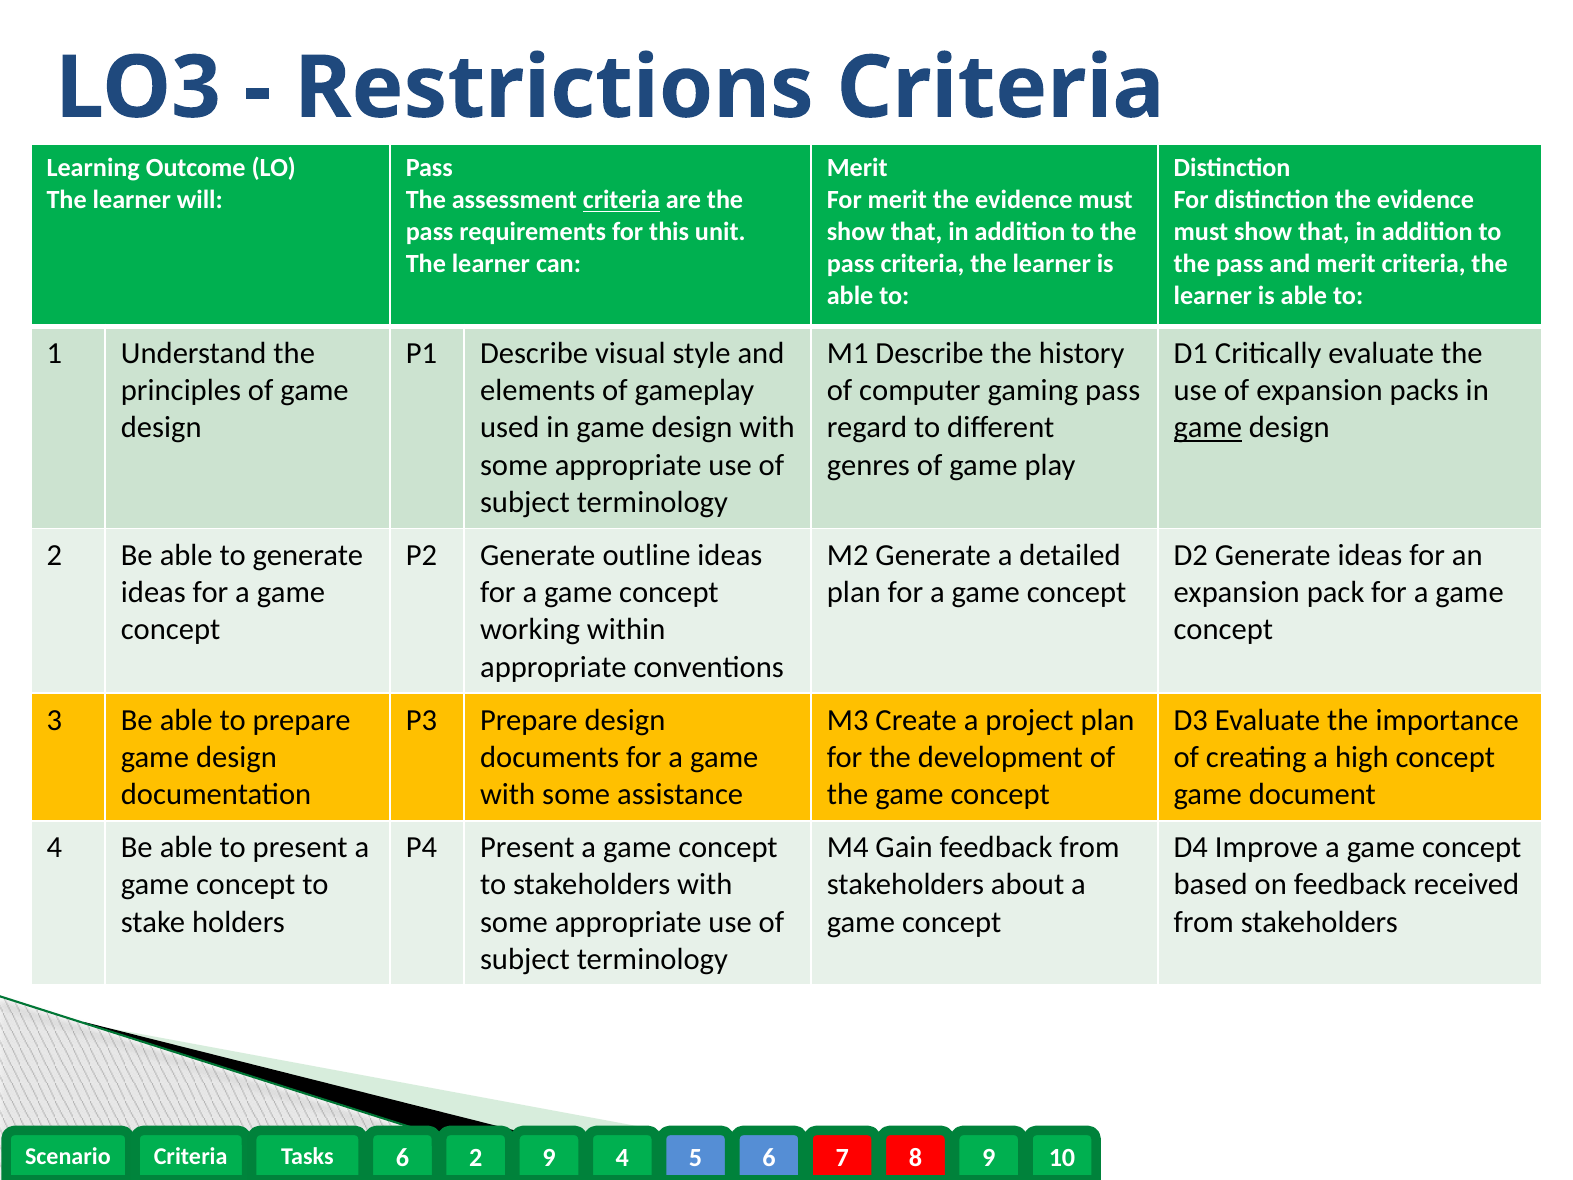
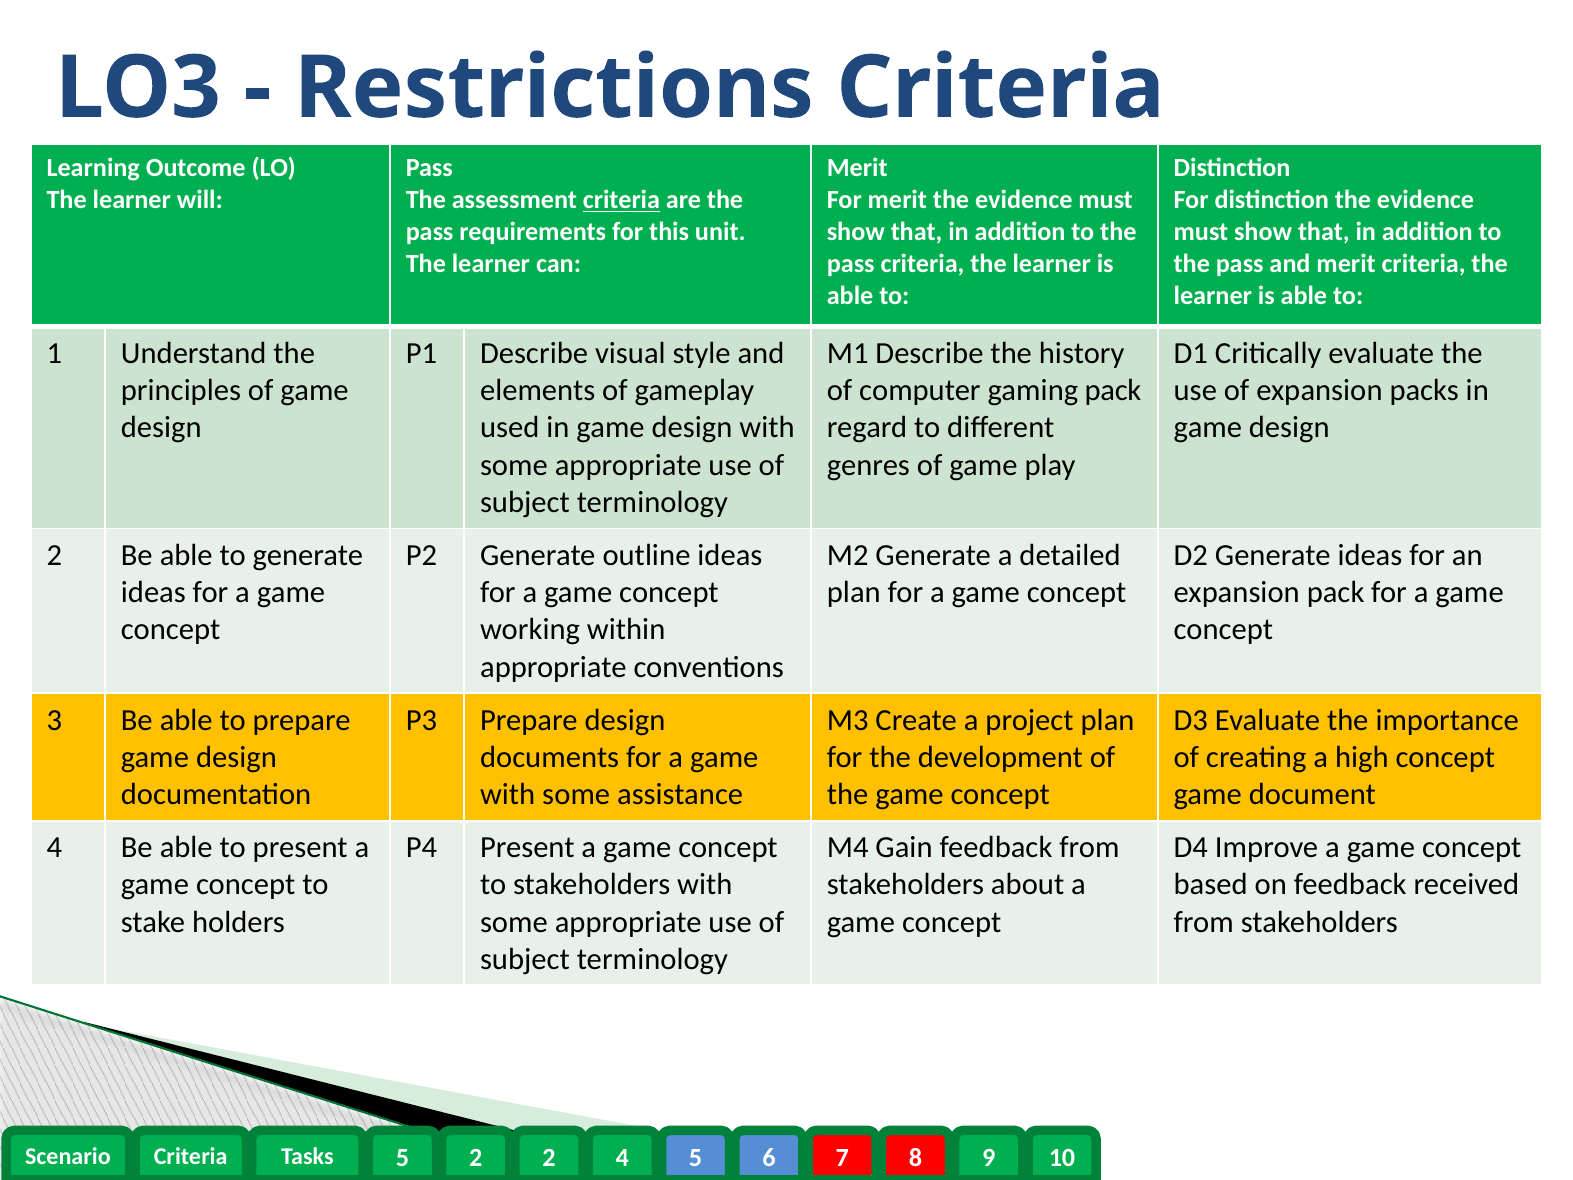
gaming pass: pass -> pack (1113, 391)
game underline: present -> none (1208, 428)
6: 6 -> 5 (402, 1158)
2 9: 9 -> 2 (549, 1158)
